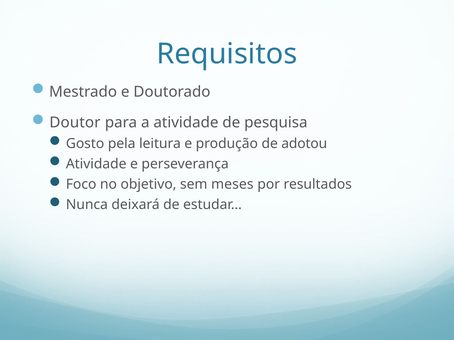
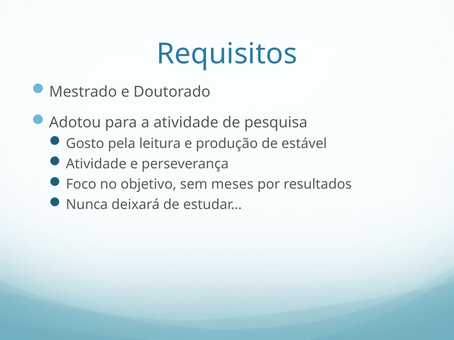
Doutor: Doutor -> Adotou (75, 123)
adotou: adotou -> estável (304, 144)
